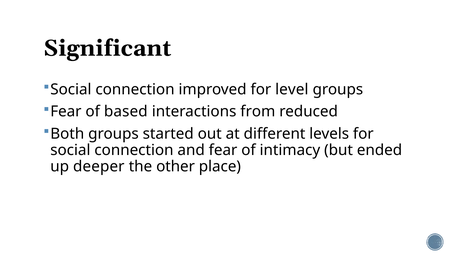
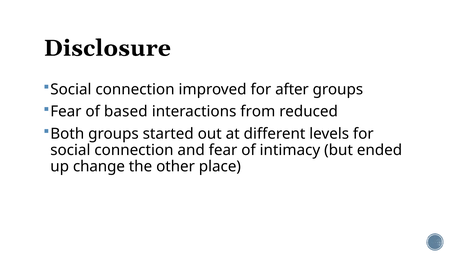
Significant: Significant -> Disclosure (107, 48)
level: level -> after (292, 89)
deeper: deeper -> change (99, 166)
